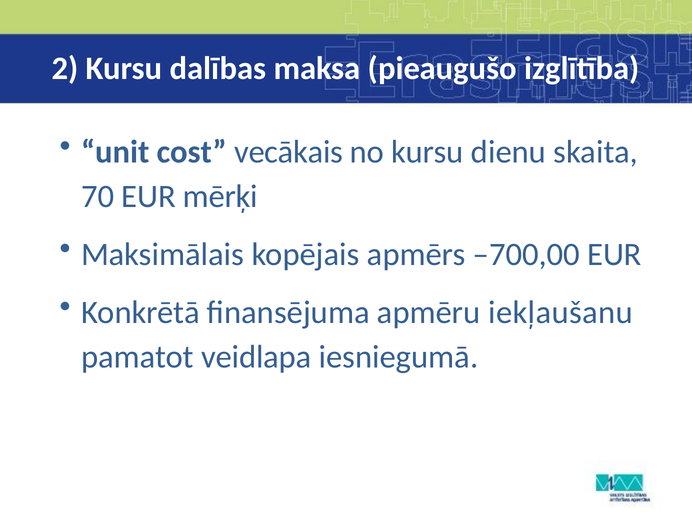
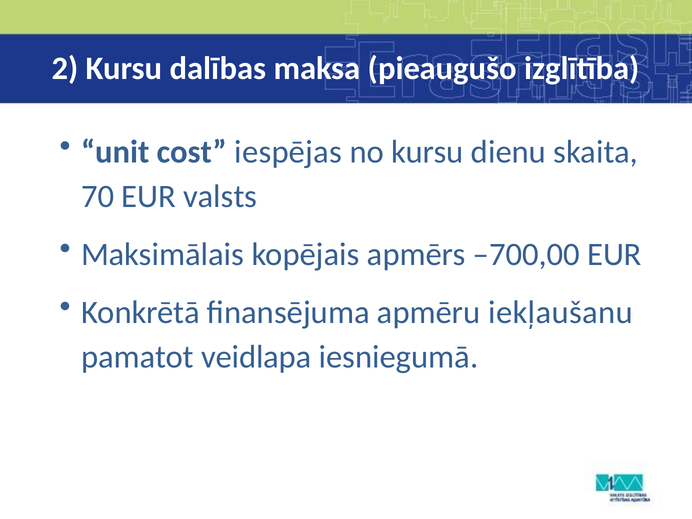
vecākais: vecākais -> iespējas (288, 152)
mērķi: mērķi -> valsts (220, 197)
